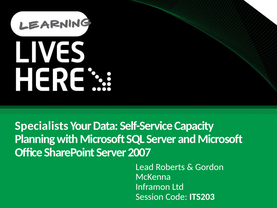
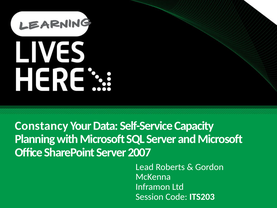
Specialists: Specialists -> Constancy (42, 126)
